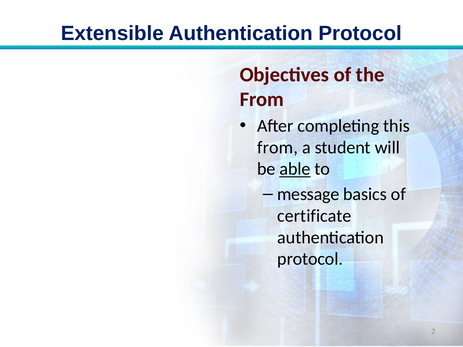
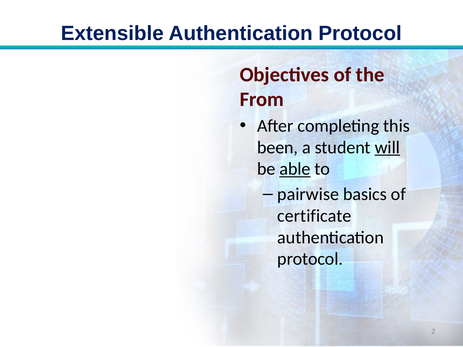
from: from -> been (278, 148)
will underline: none -> present (387, 148)
message: message -> pairwise (308, 194)
